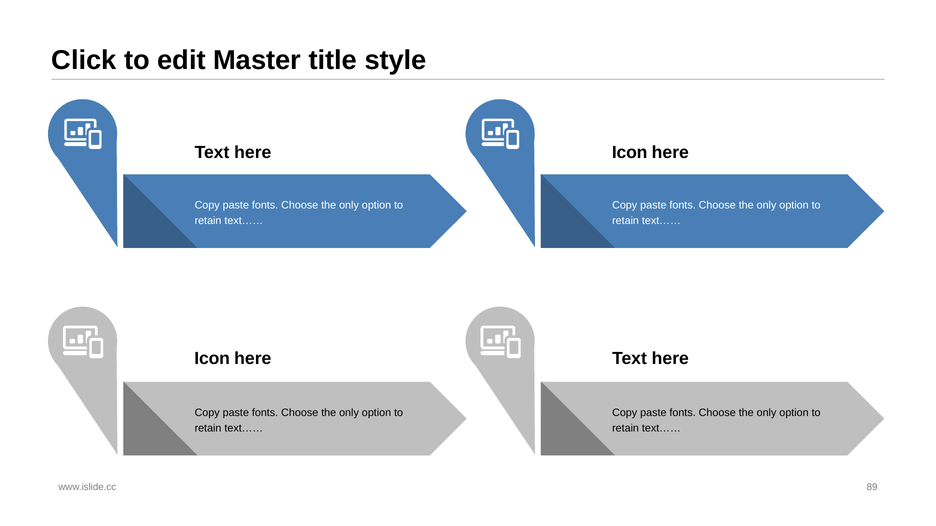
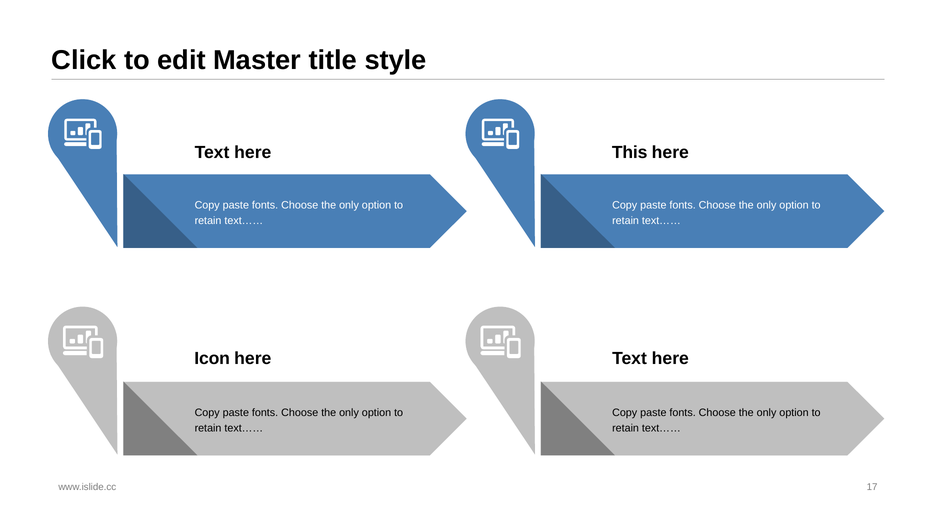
Icon: Icon -> This (630, 152)
89: 89 -> 17 (872, 488)
